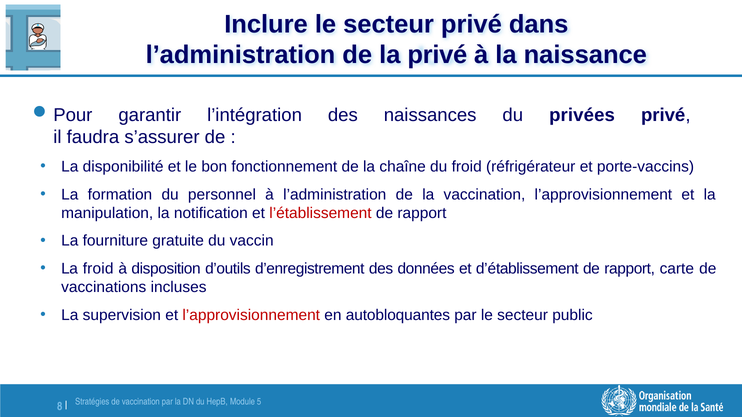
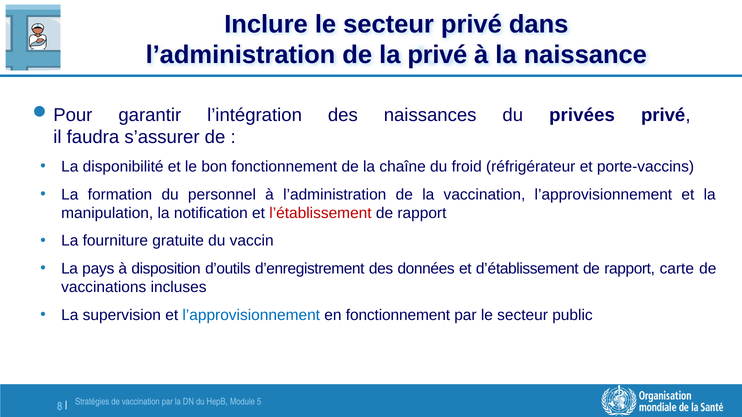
La froid: froid -> pays (98, 269)
l’approvisionnement colour: red -> blue (251, 315)
en autobloquantes: autobloquantes -> fonctionnement (398, 315)
